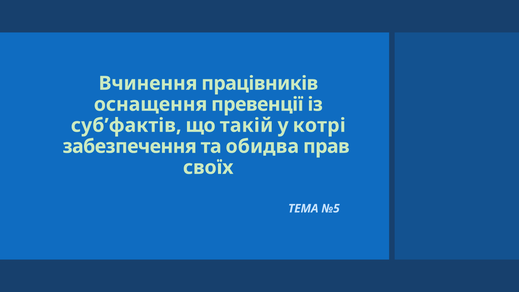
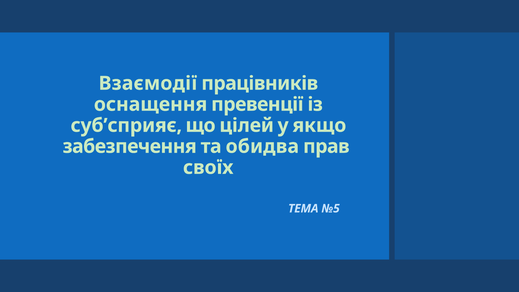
Вчинення: Вчинення -> Взаємодії (148, 83)
суб’фактів: суб’фактів -> суб’сприяє (126, 125)
такій: такій -> цілей (247, 125)
котрі: котрі -> якщо (319, 125)
